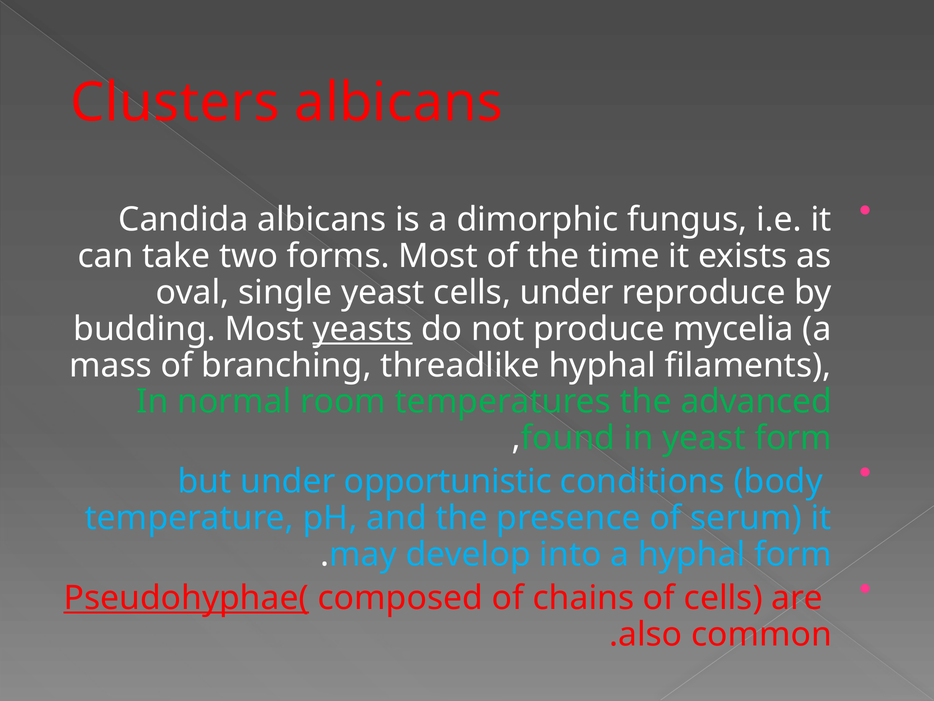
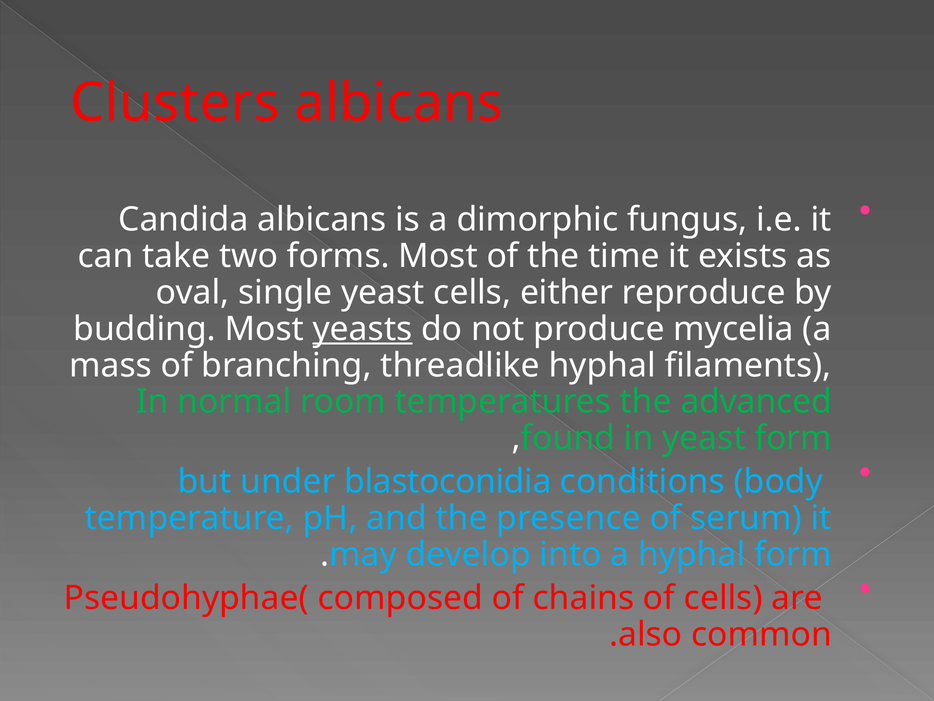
cells under: under -> either (567, 292)
opportunistic: opportunistic -> blastoconidia (448, 481)
Pseudohyphae( underline: present -> none (186, 598)
